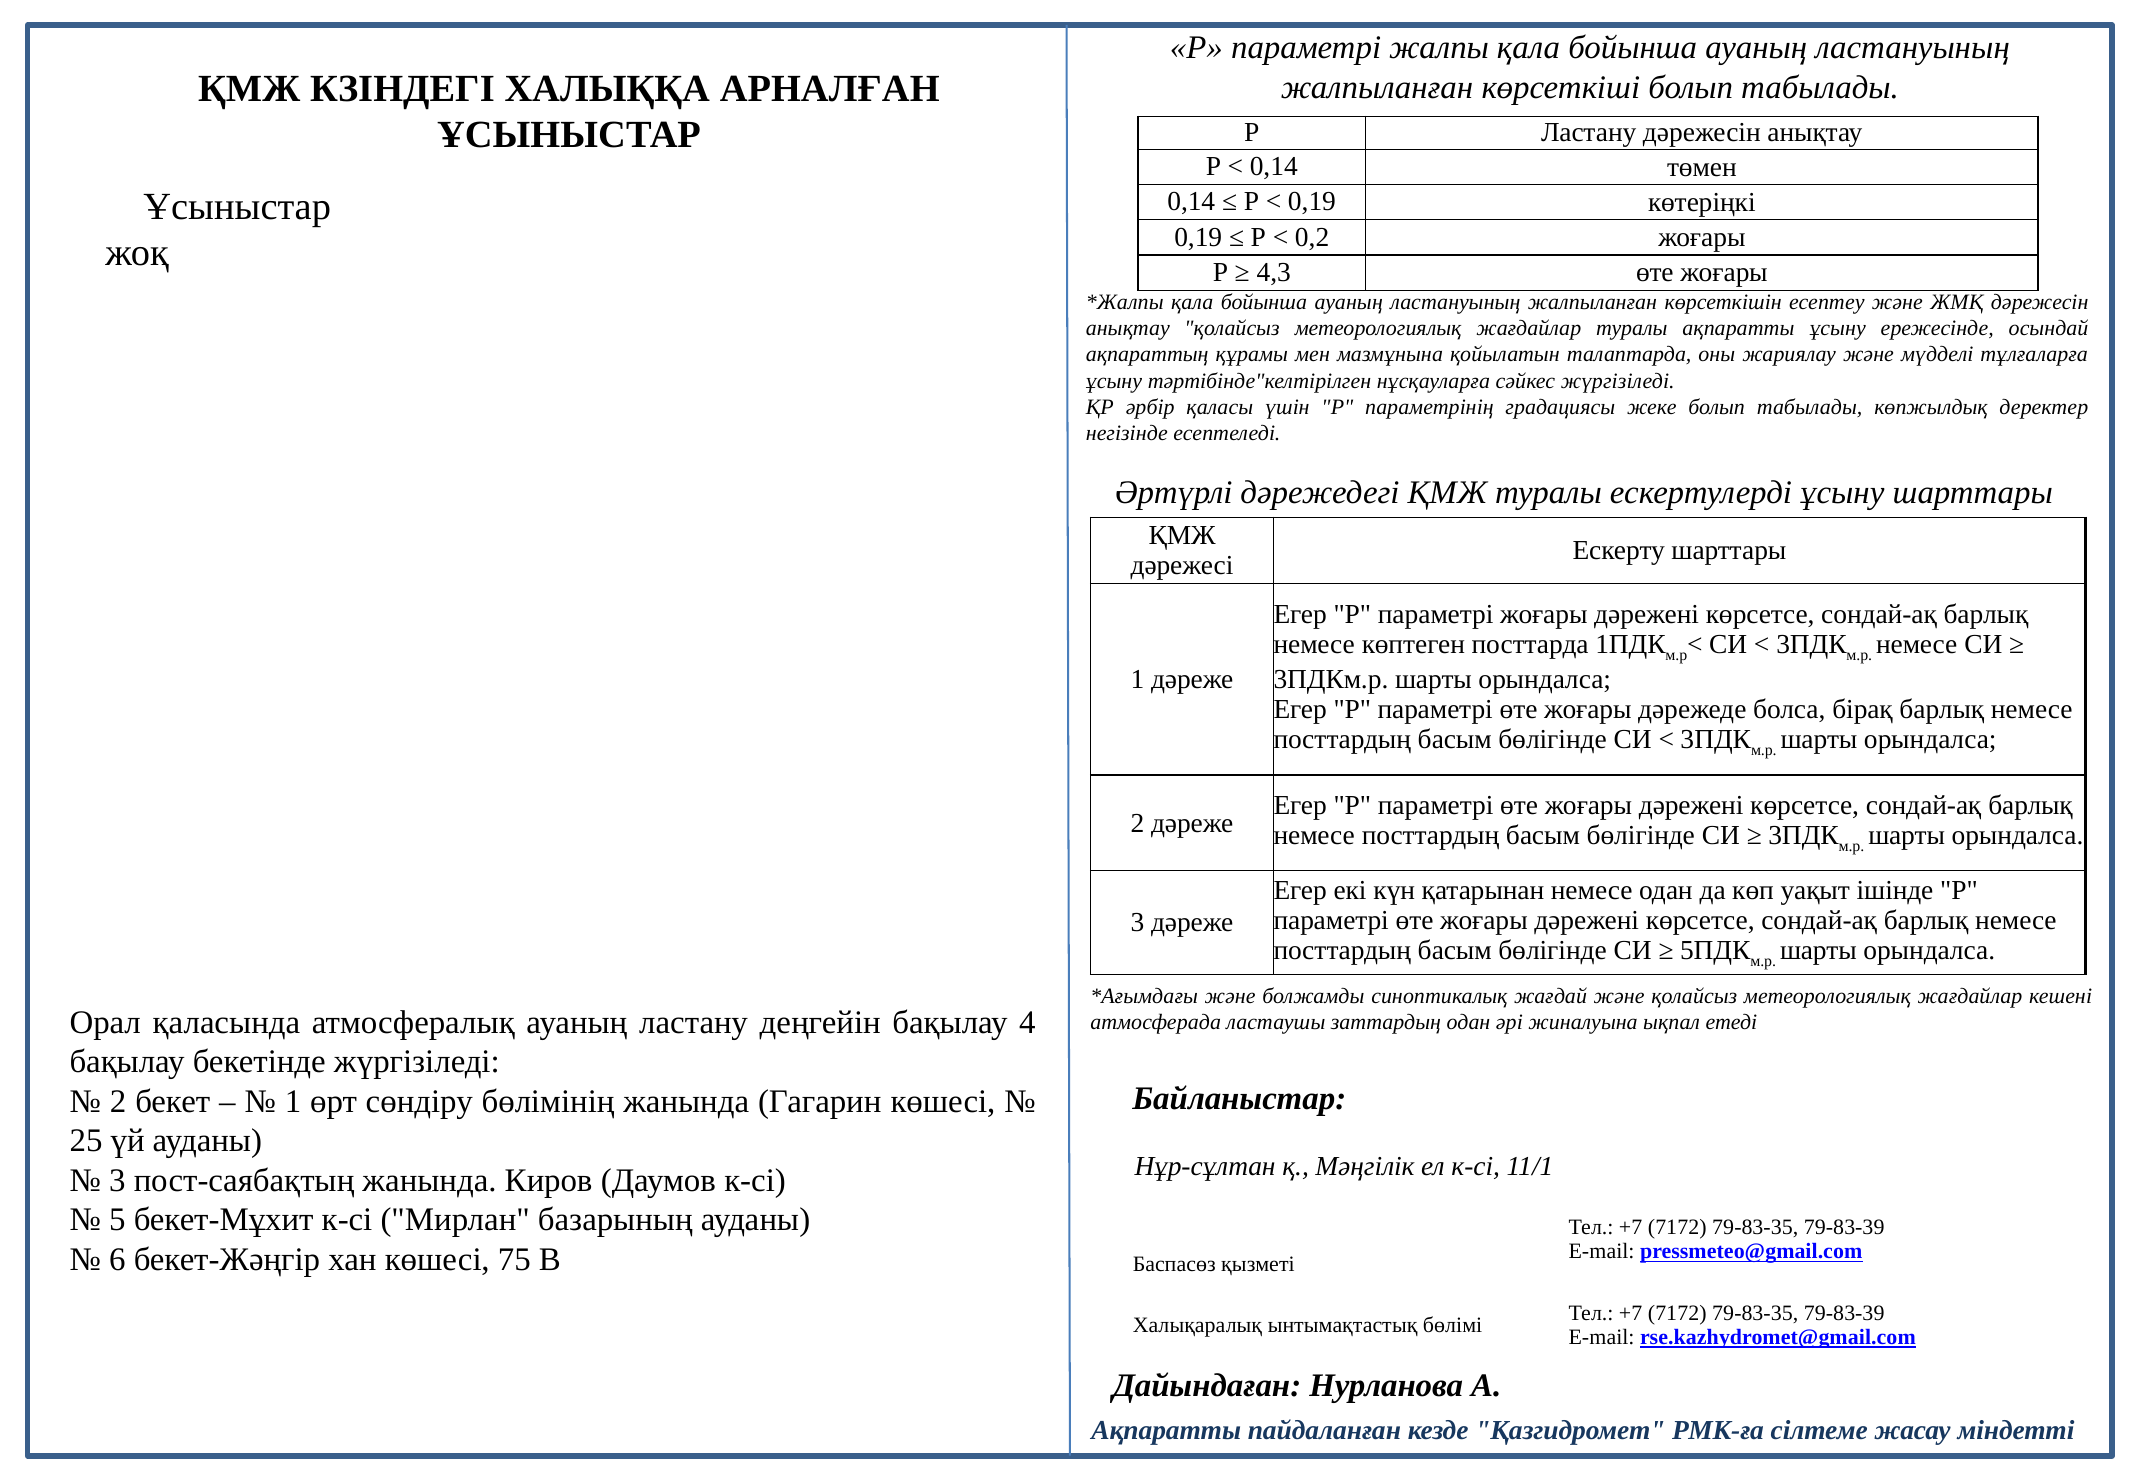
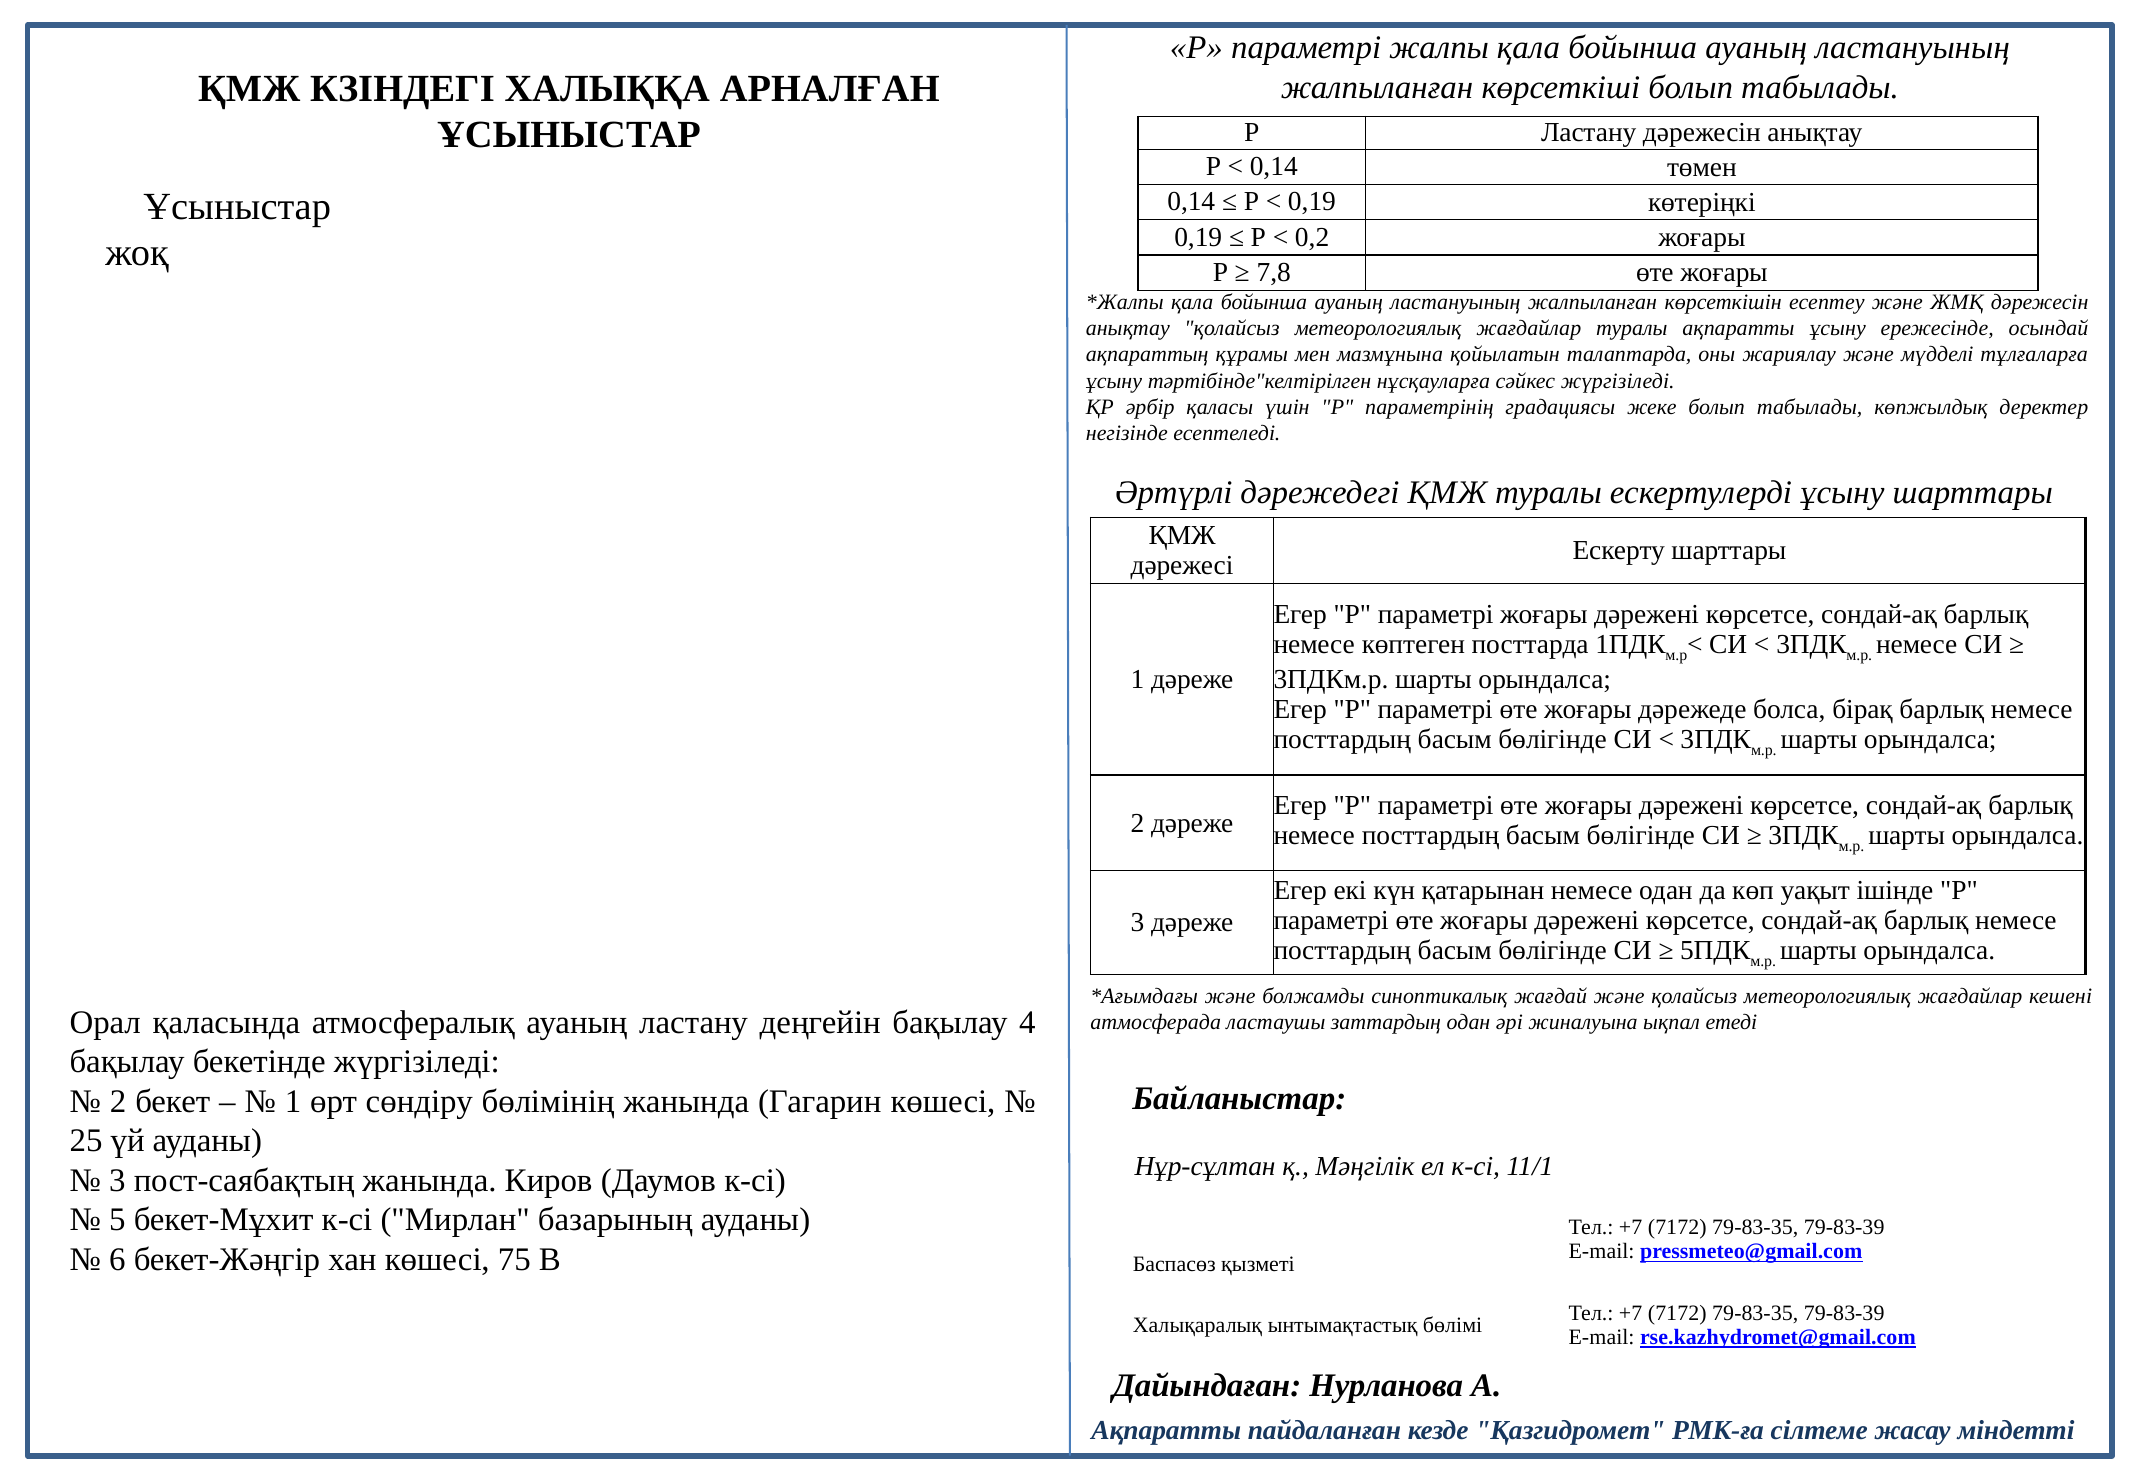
4,3: 4,3 -> 7,8 (1274, 273)
